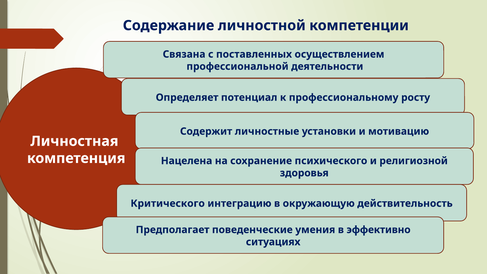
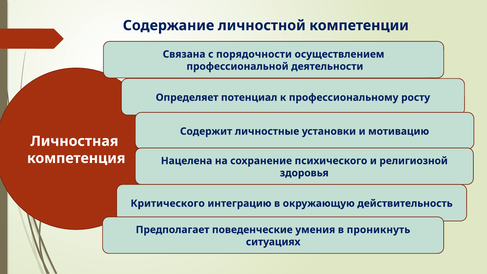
поставленных: поставленных -> порядочности (254, 54)
эффективно: эффективно -> проникнуть (378, 230)
